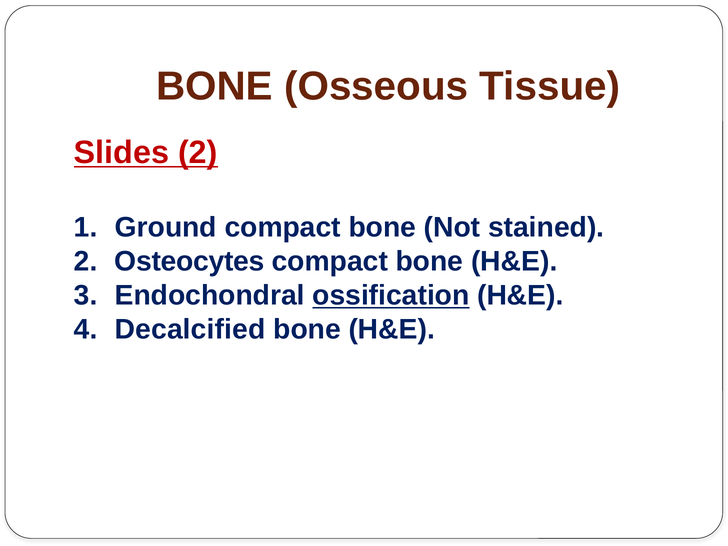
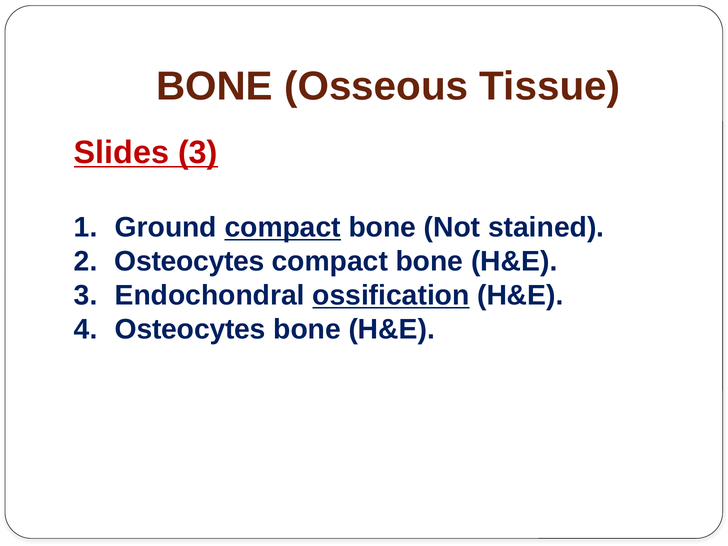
Slides 2: 2 -> 3 (198, 153)
compact underline: none -> present (283, 228)
4 Decalcified: Decalcified -> Osteocytes (190, 330)
